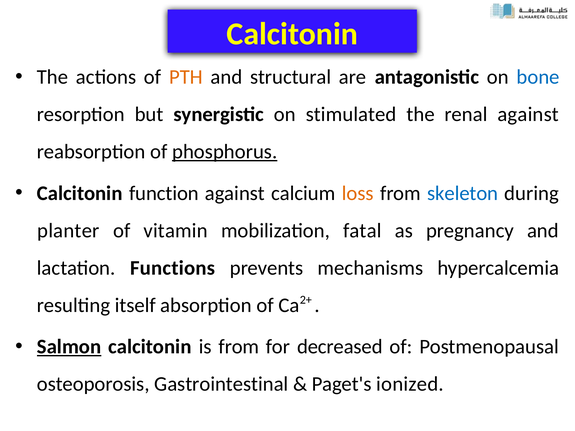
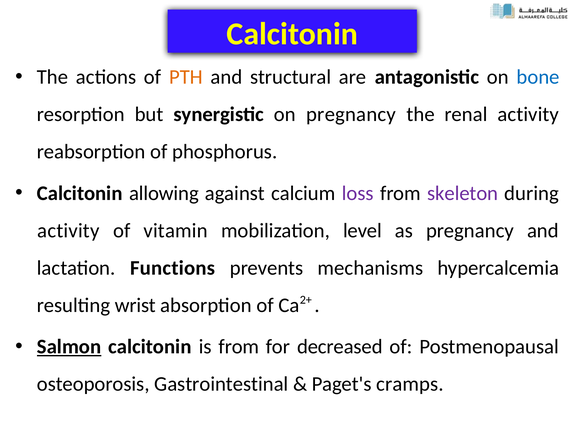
on stimulated: stimulated -> pregnancy (351, 115)
renal against: against -> activity (528, 115)
phosphorus underline: present -> none (225, 152)
function: function -> allowing (164, 193)
loss colour: orange -> purple (358, 193)
skeleton colour: blue -> purple (463, 193)
planter: planter -> activity (68, 231)
fatal: fatal -> level (362, 231)
itself: itself -> wrist (135, 305)
ionized: ionized -> cramps (410, 384)
